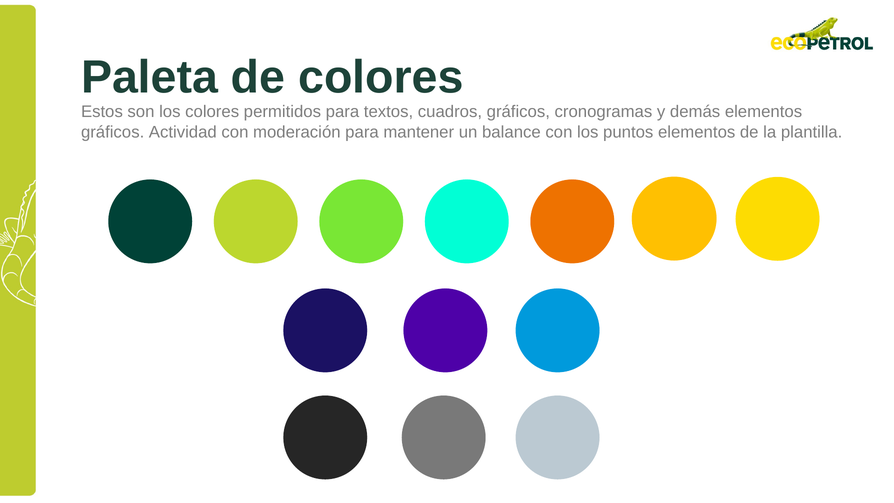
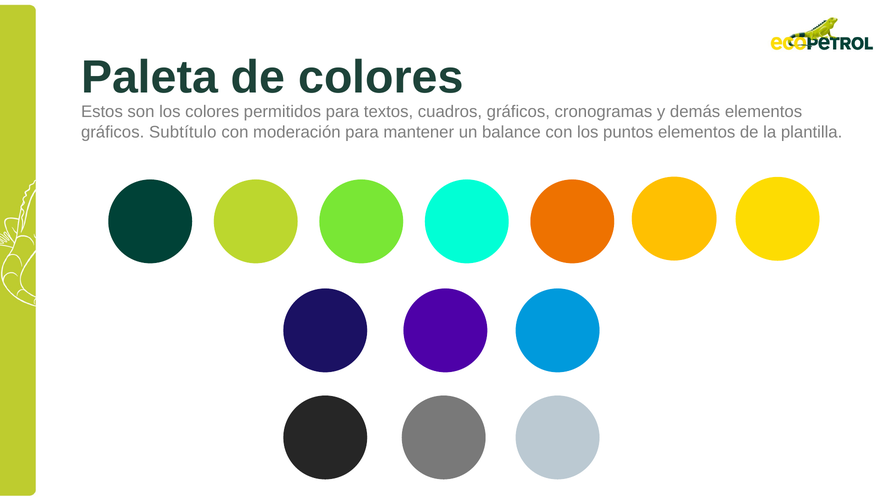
Actividad: Actividad -> Subtítulo (183, 132)
